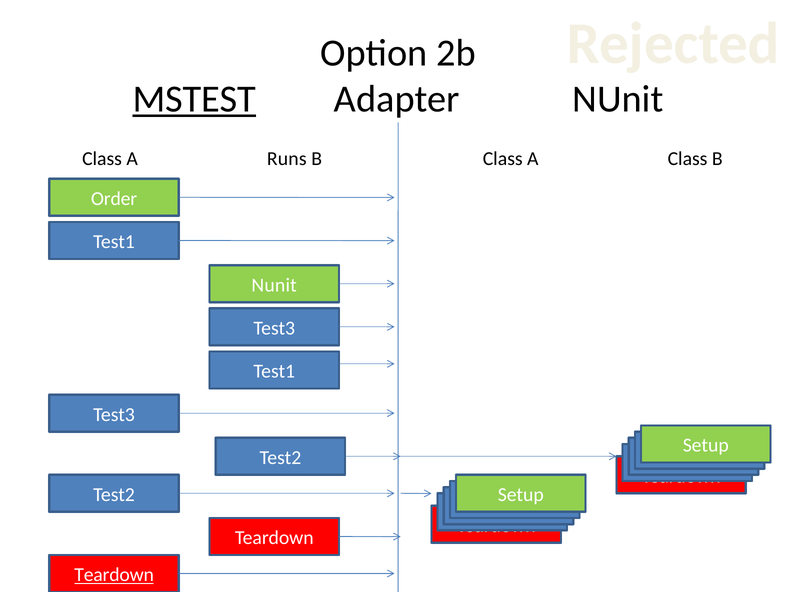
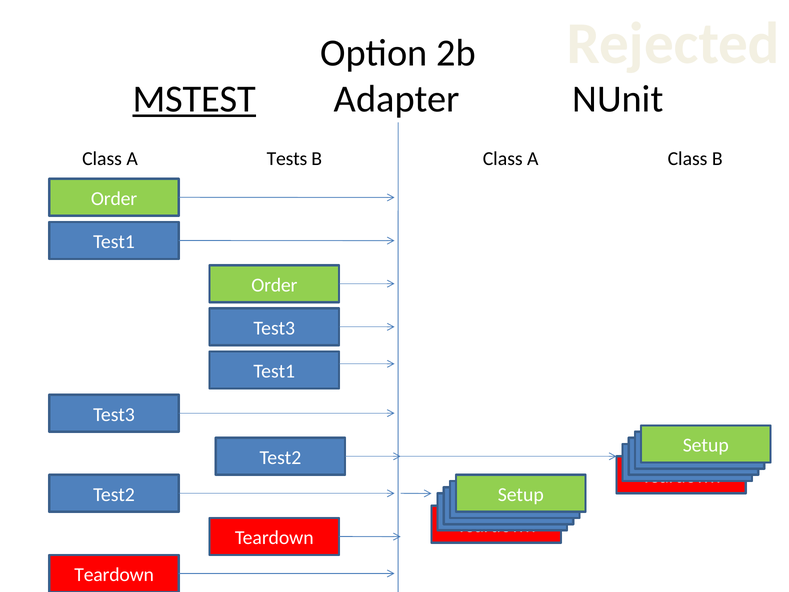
Runs: Runs -> Tests (287, 159)
Nunit: Nunit -> Order (274, 285)
Teardown underline: present -> none (114, 575)
